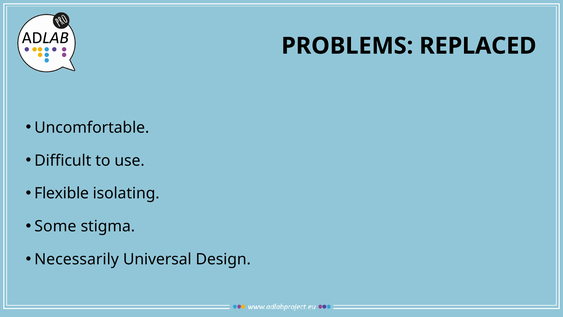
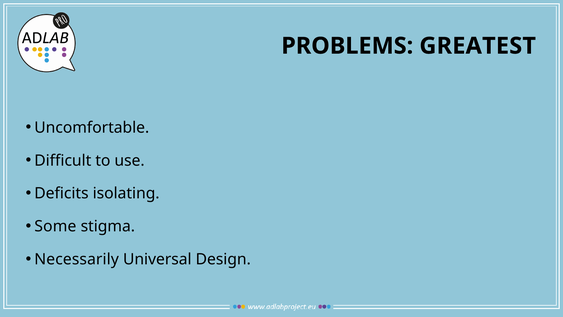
REPLACED: REPLACED -> GREATEST (478, 46)
Flexible: Flexible -> Deficits (61, 193)
